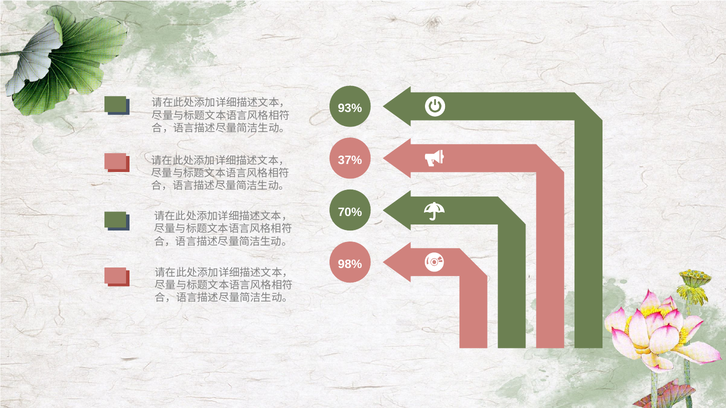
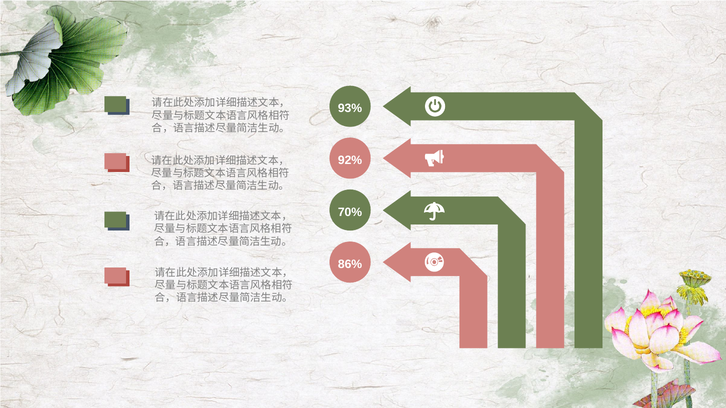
37%: 37% -> 92% (350, 161)
98%: 98% -> 86% (350, 265)
